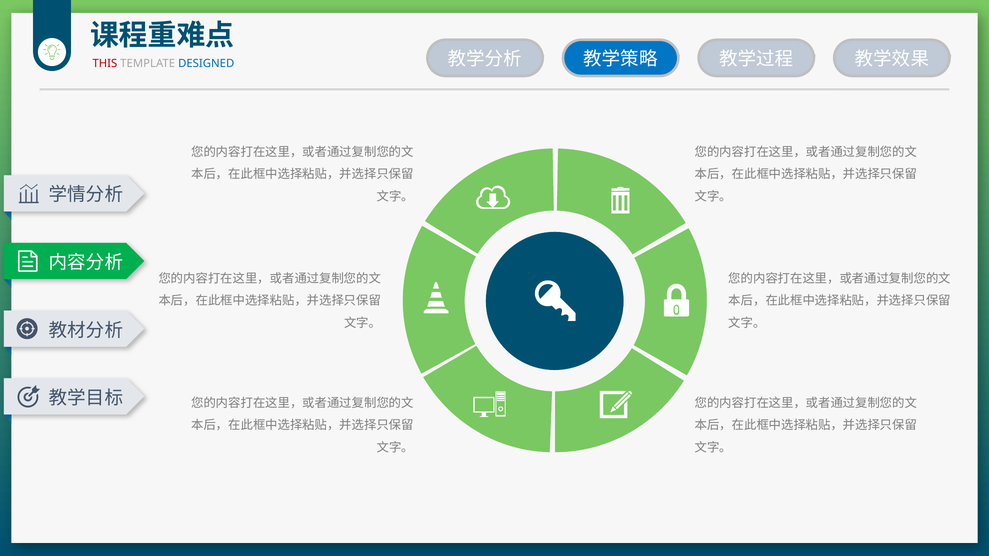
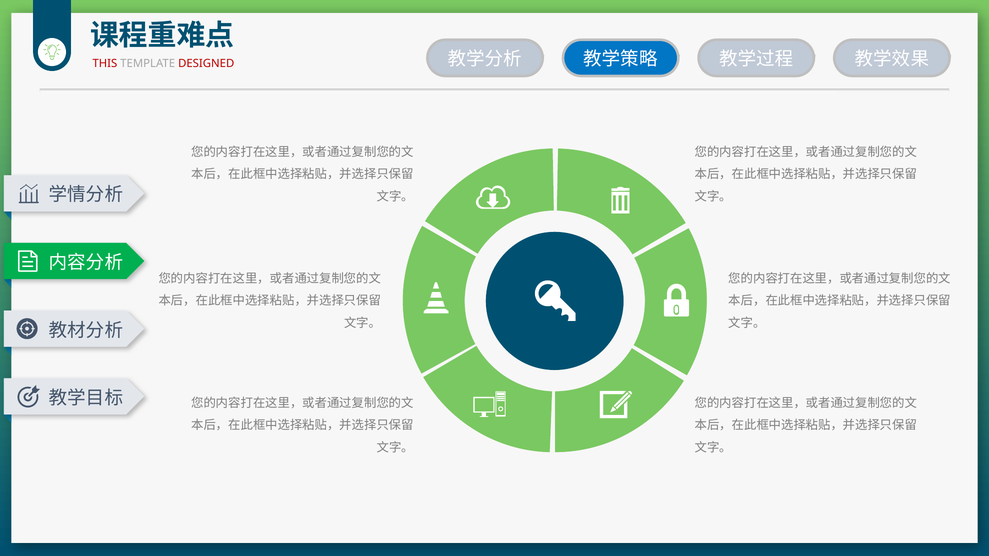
DESIGNED colour: blue -> red (206, 63)
